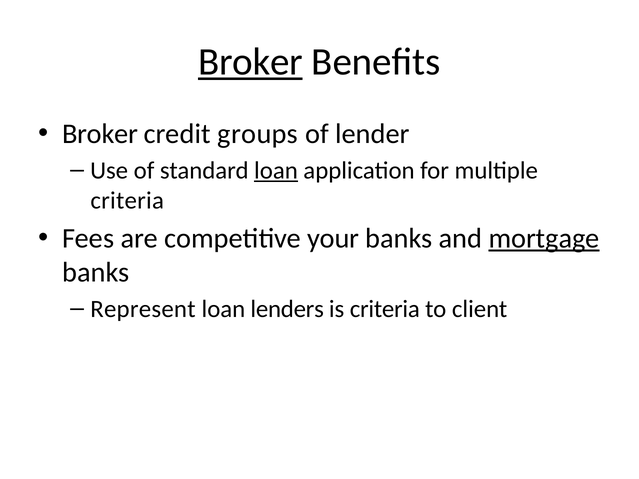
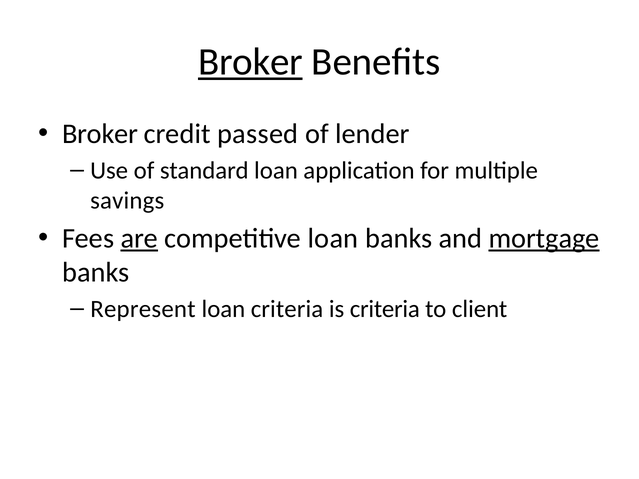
groups: groups -> passed (258, 134)
loan underline: present -> none (276, 171)
criteria: criteria -> savings (127, 201)
are underline: none -> present (139, 238)
competitive your: your -> loan (333, 238)
loan lenders: lenders -> criteria (287, 309)
